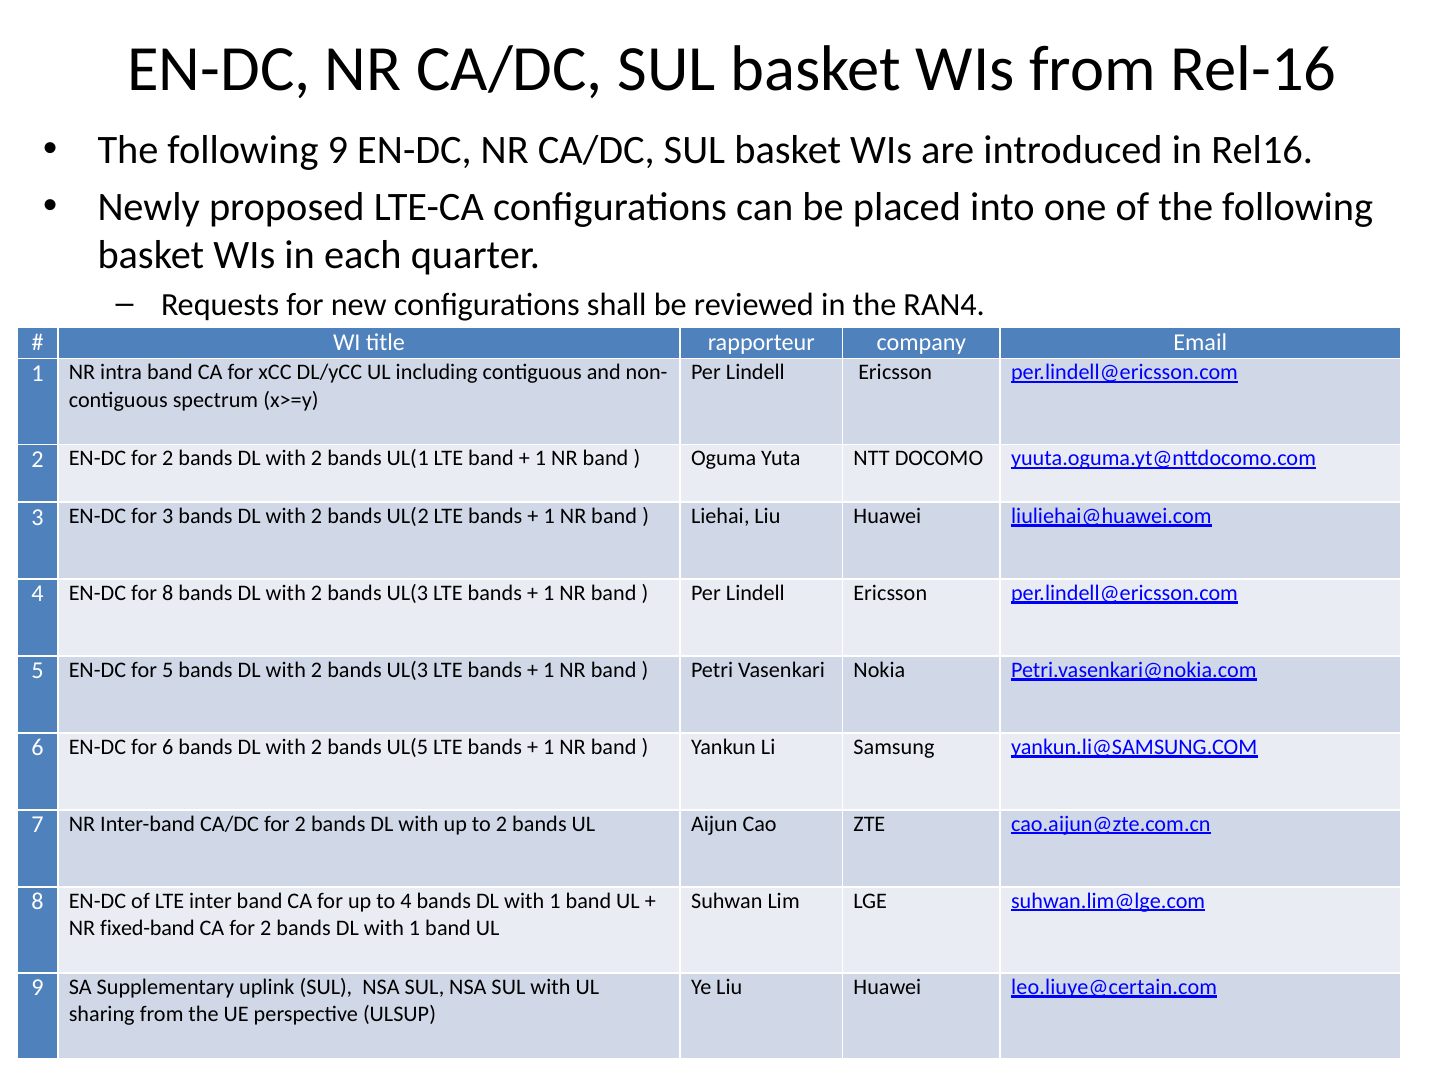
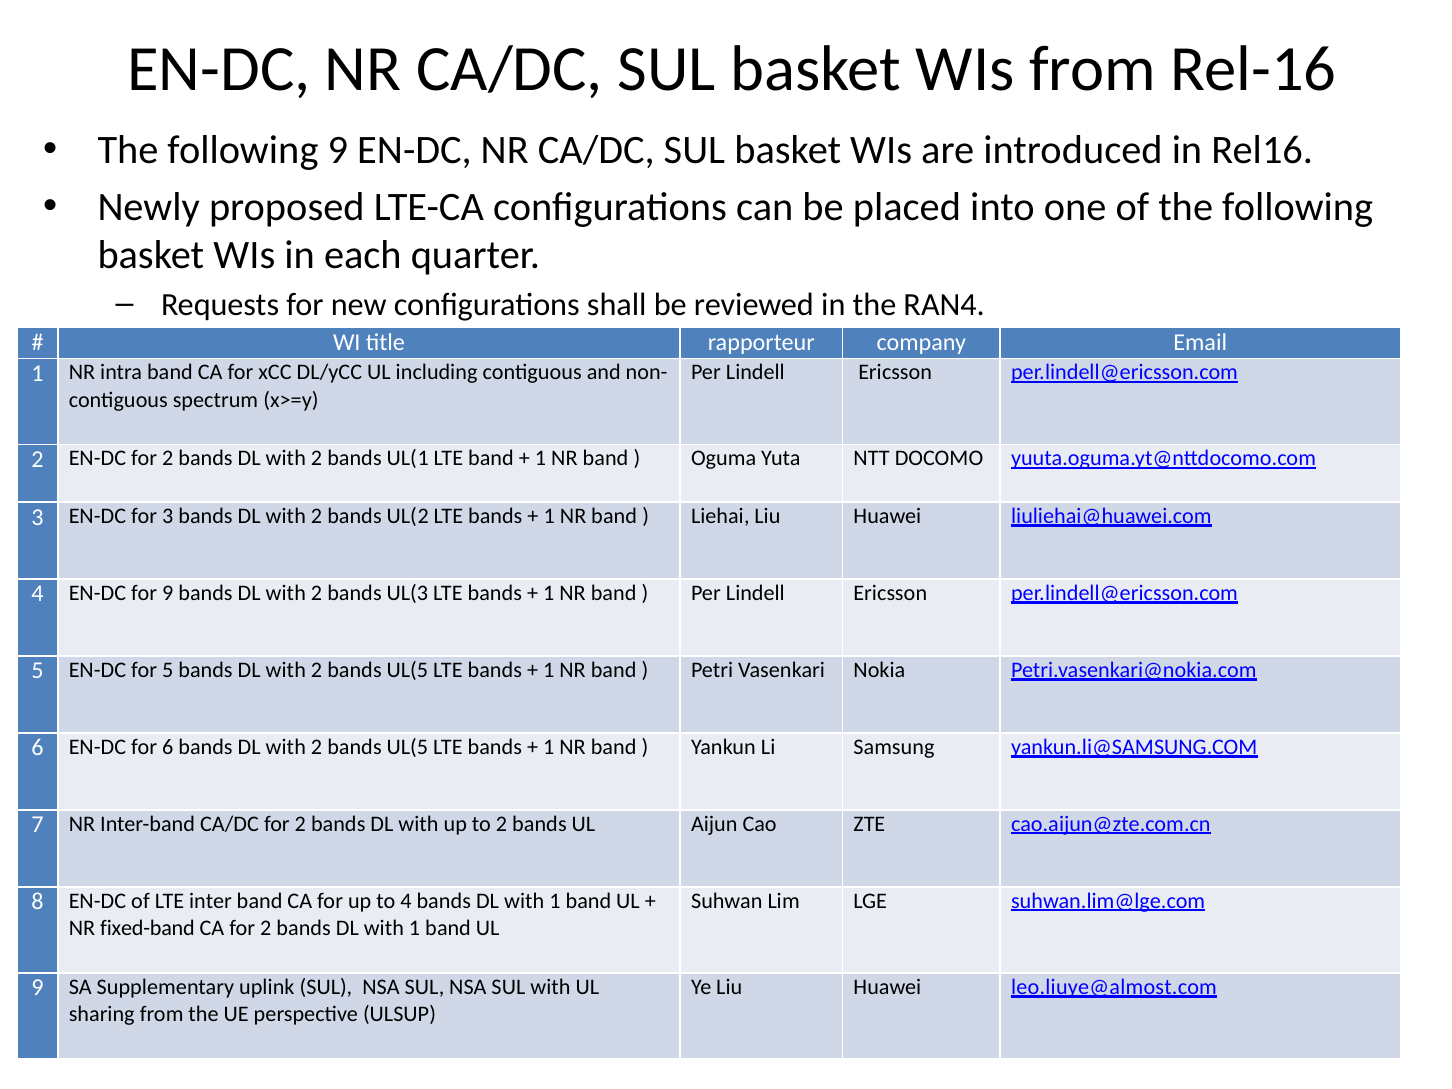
for 8: 8 -> 9 (168, 593)
UL(3: UL(3 -> UL(5 (407, 670)
leo.liuye@certain.com: leo.liuye@certain.com -> leo.liuye@almost.com (1114, 987)
